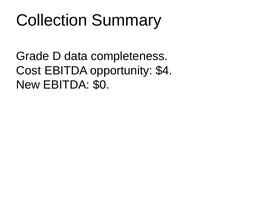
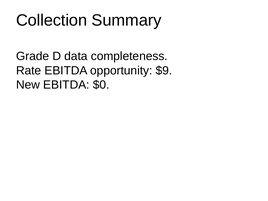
Cost: Cost -> Rate (29, 70)
$4: $4 -> $9 (164, 70)
